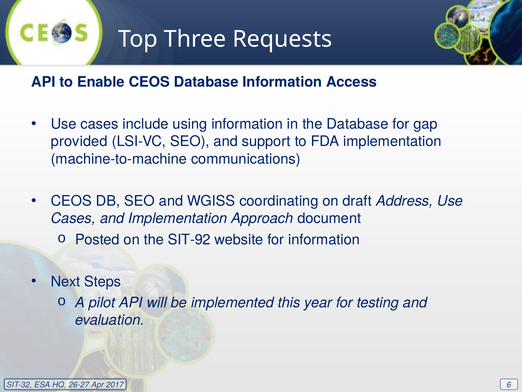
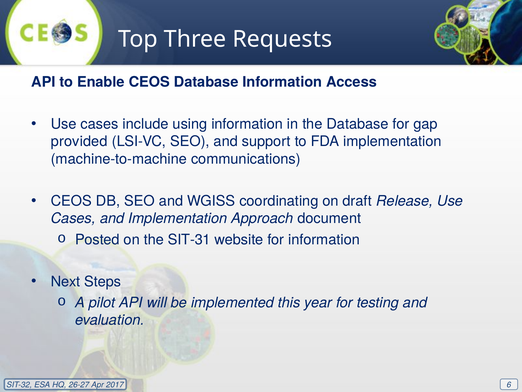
Address: Address -> Release (405, 201)
SIT-92: SIT-92 -> SIT-31 (189, 239)
